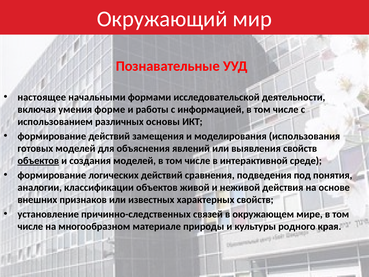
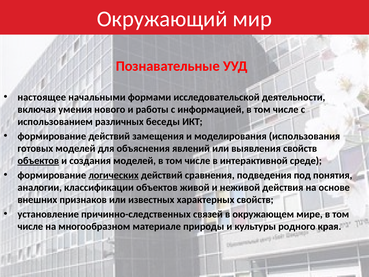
форме: форме -> нового (110, 109)
основы: основы -> беседы (163, 122)
логических underline: none -> present (114, 175)
